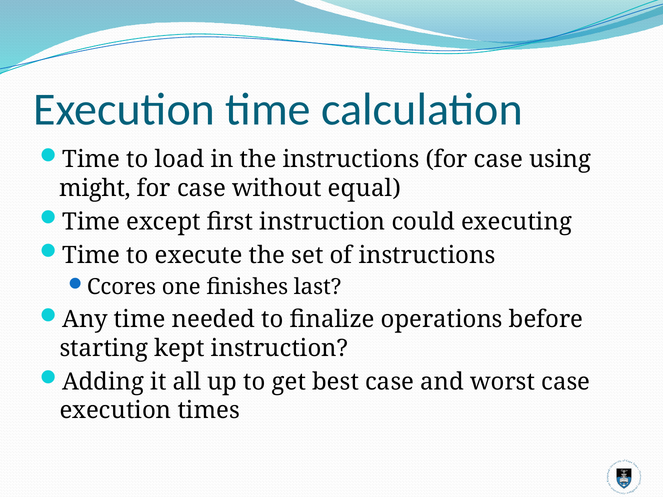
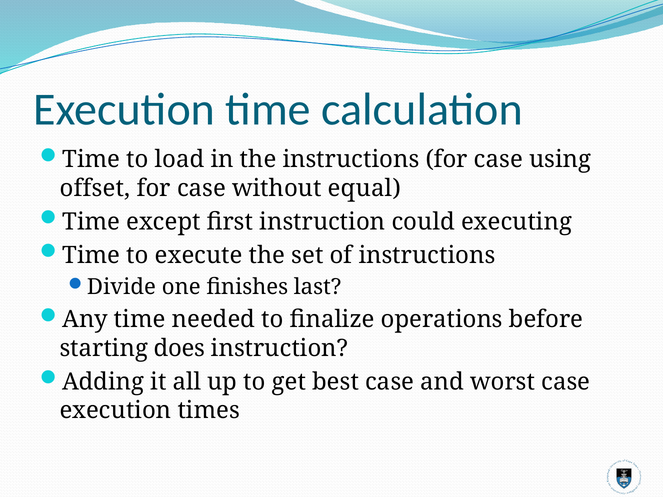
might: might -> offset (95, 188)
Ccores: Ccores -> Divide (121, 287)
kept: kept -> does (180, 348)
